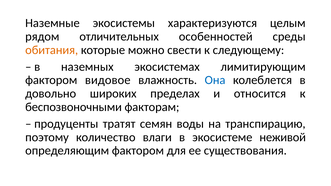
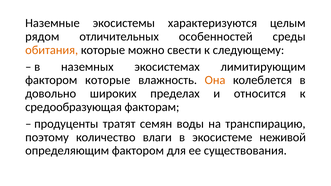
фактором видовое: видовое -> которые (108, 80)
Она colour: blue -> orange (215, 80)
беспозвоночными: беспозвоночными -> средообразующая (74, 107)
